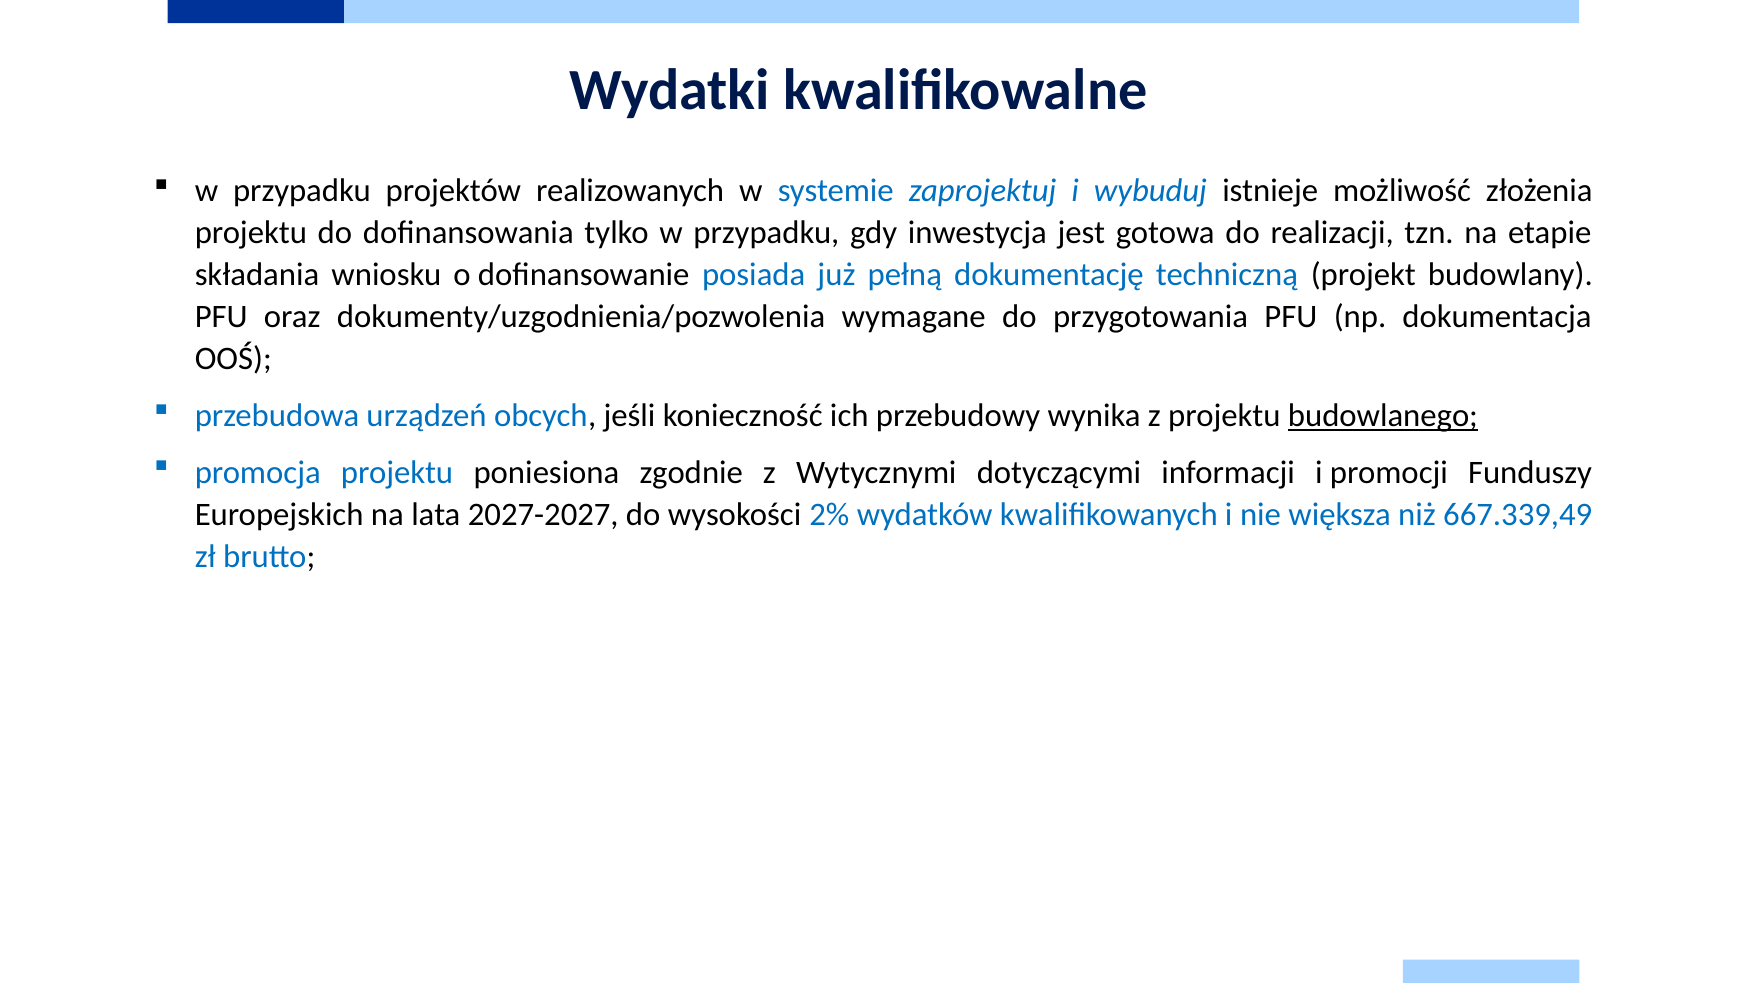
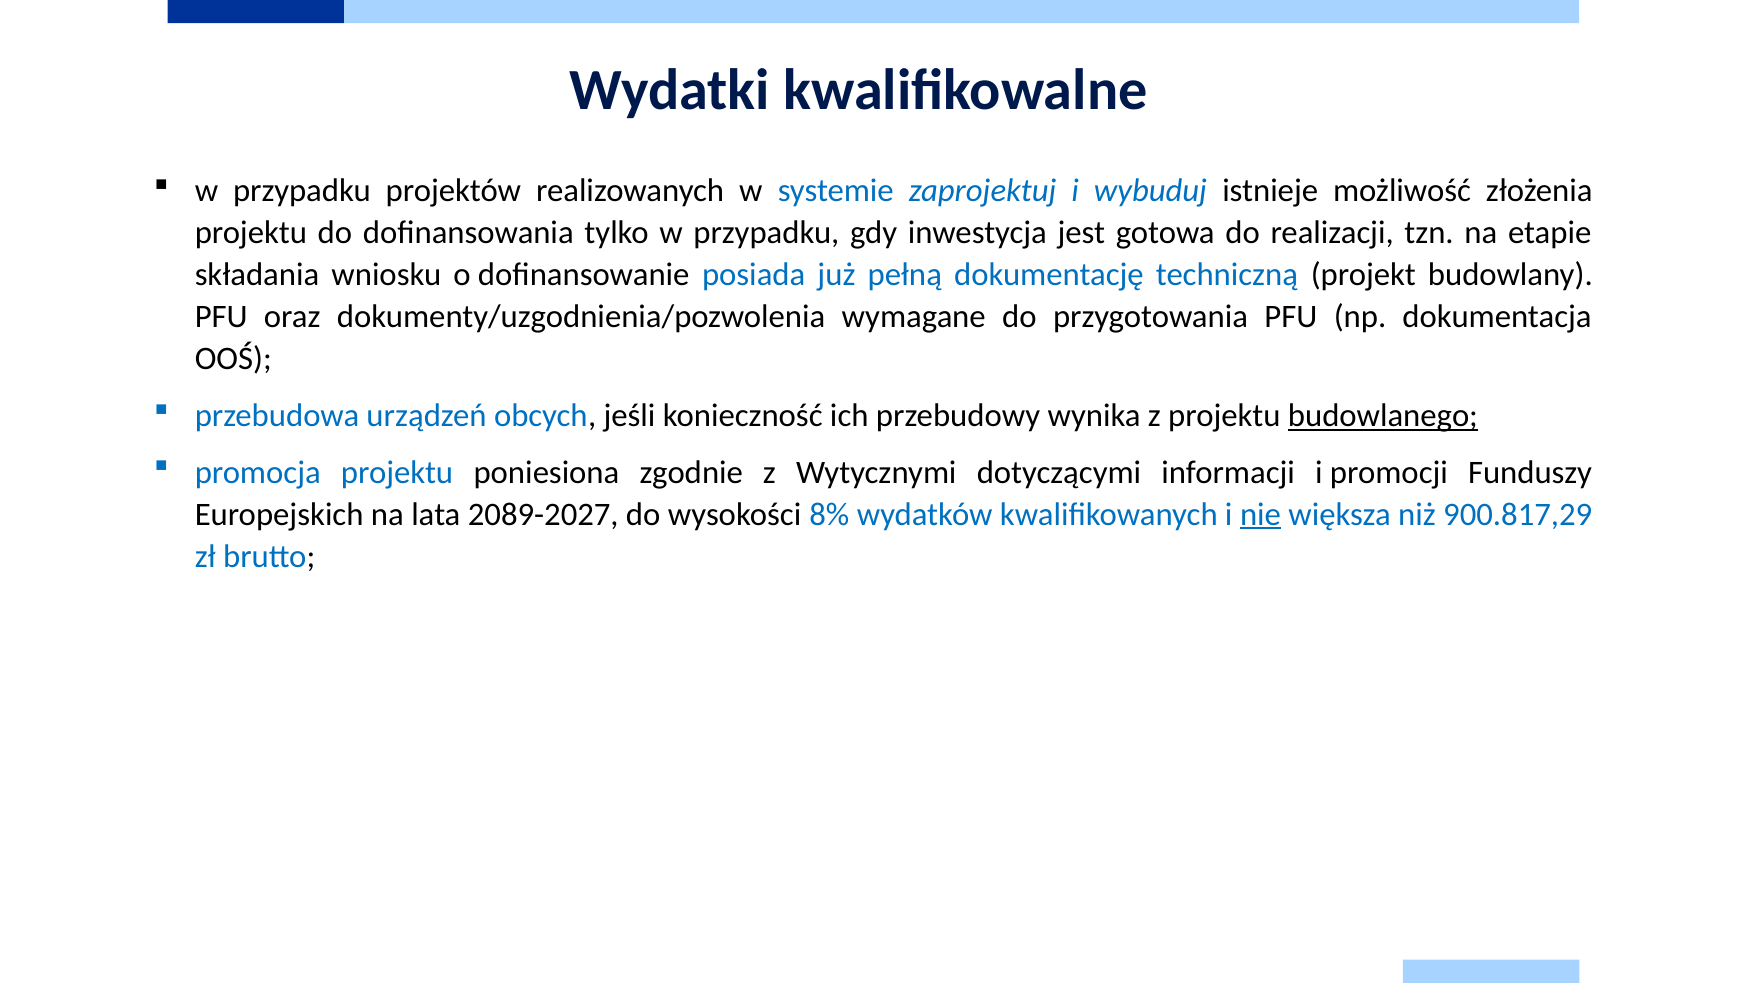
2027-2027: 2027-2027 -> 2089-2027 (543, 514)
2%: 2% -> 8% (829, 514)
nie underline: none -> present (1260, 514)
667.339,49: 667.339,49 -> 900.817,29 (1518, 514)
